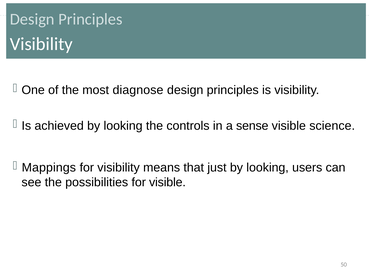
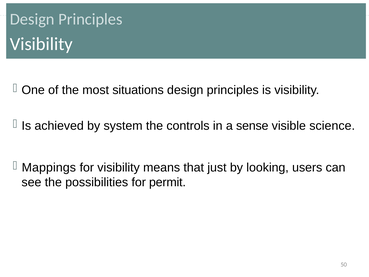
diagnose: diagnose -> situations (138, 90)
achieved by looking: looking -> system (123, 126)
for visible: visible -> permit (167, 182)
